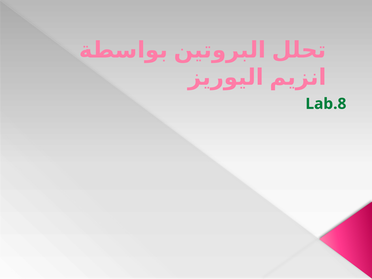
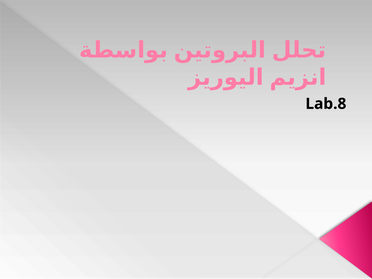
Lab.8 colour: green -> black (326, 104)
